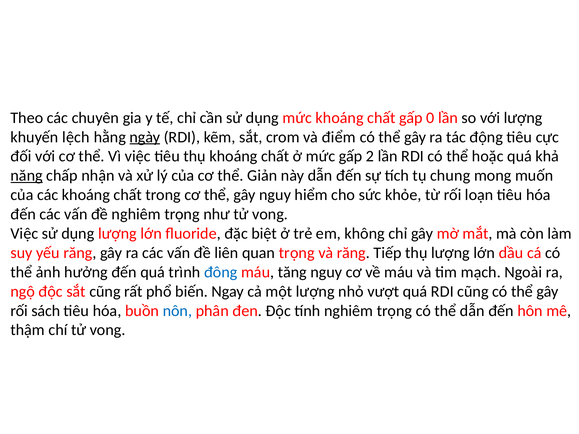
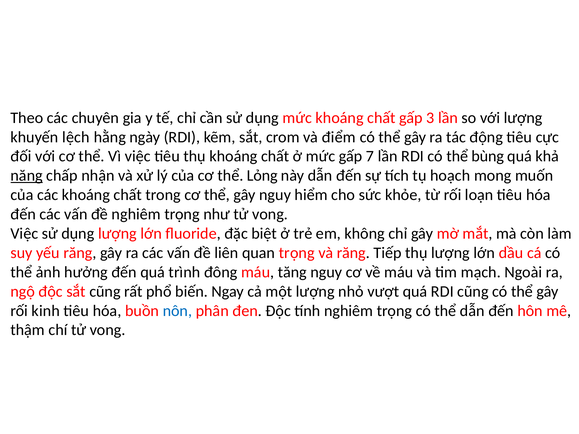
0: 0 -> 3 (430, 118)
ngày underline: present -> none (145, 137)
2: 2 -> 7 (370, 156)
hoặc: hoặc -> bùng (488, 156)
Giản: Giản -> Lỏng (262, 176)
chung: chung -> hoạch (450, 176)
đông colour: blue -> black (221, 272)
sách: sách -> kinh (46, 311)
